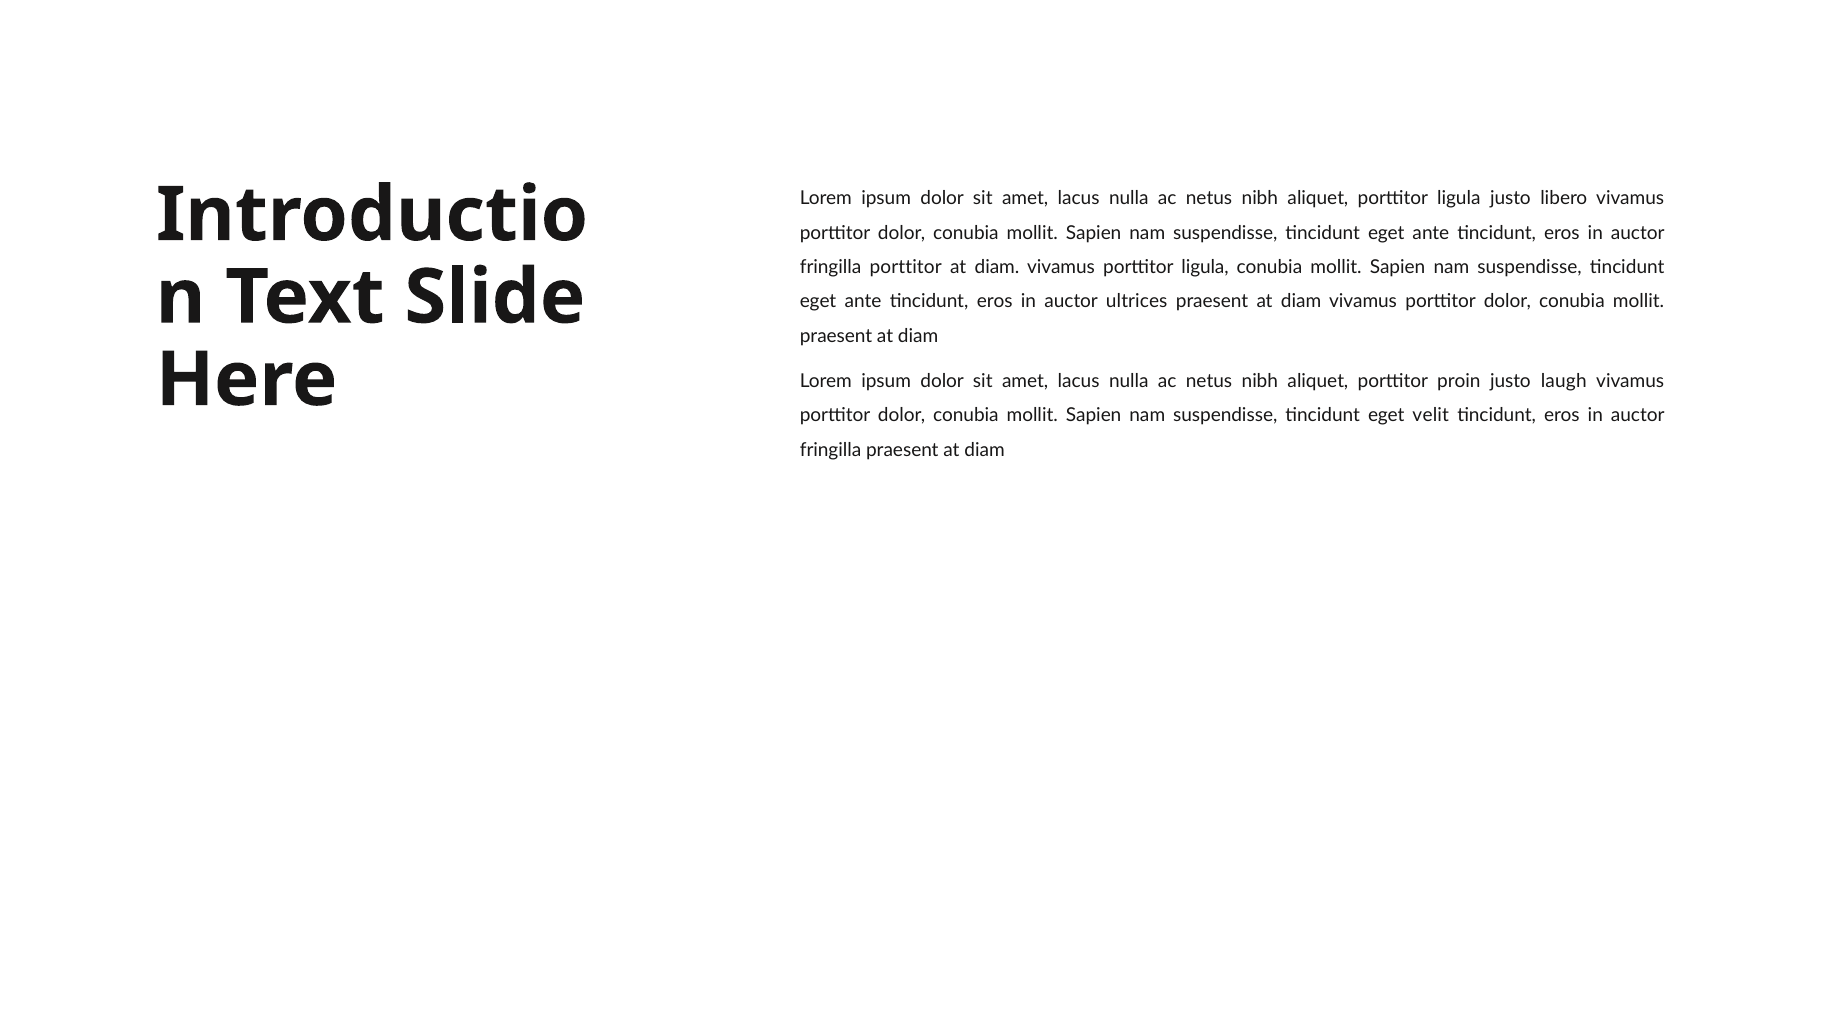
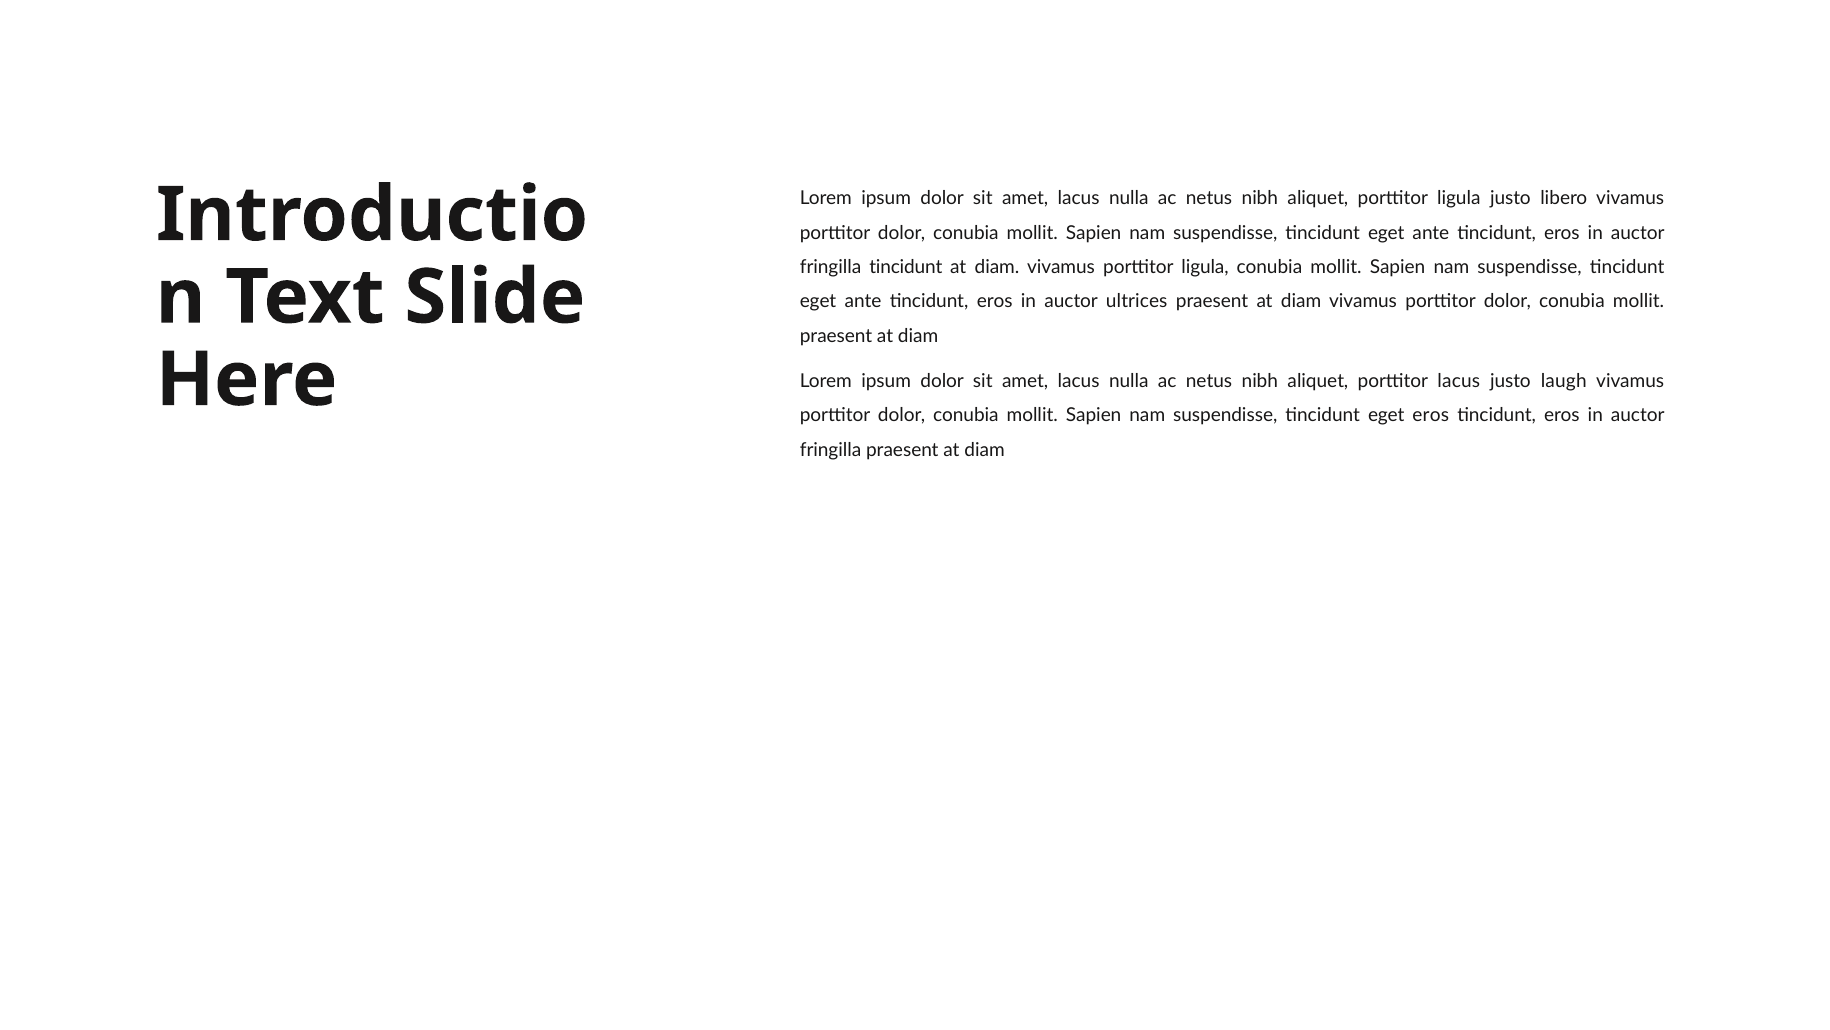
fringilla porttitor: porttitor -> tincidunt (906, 267)
porttitor proin: proin -> lacus (1459, 381)
eget velit: velit -> eros (1431, 415)
